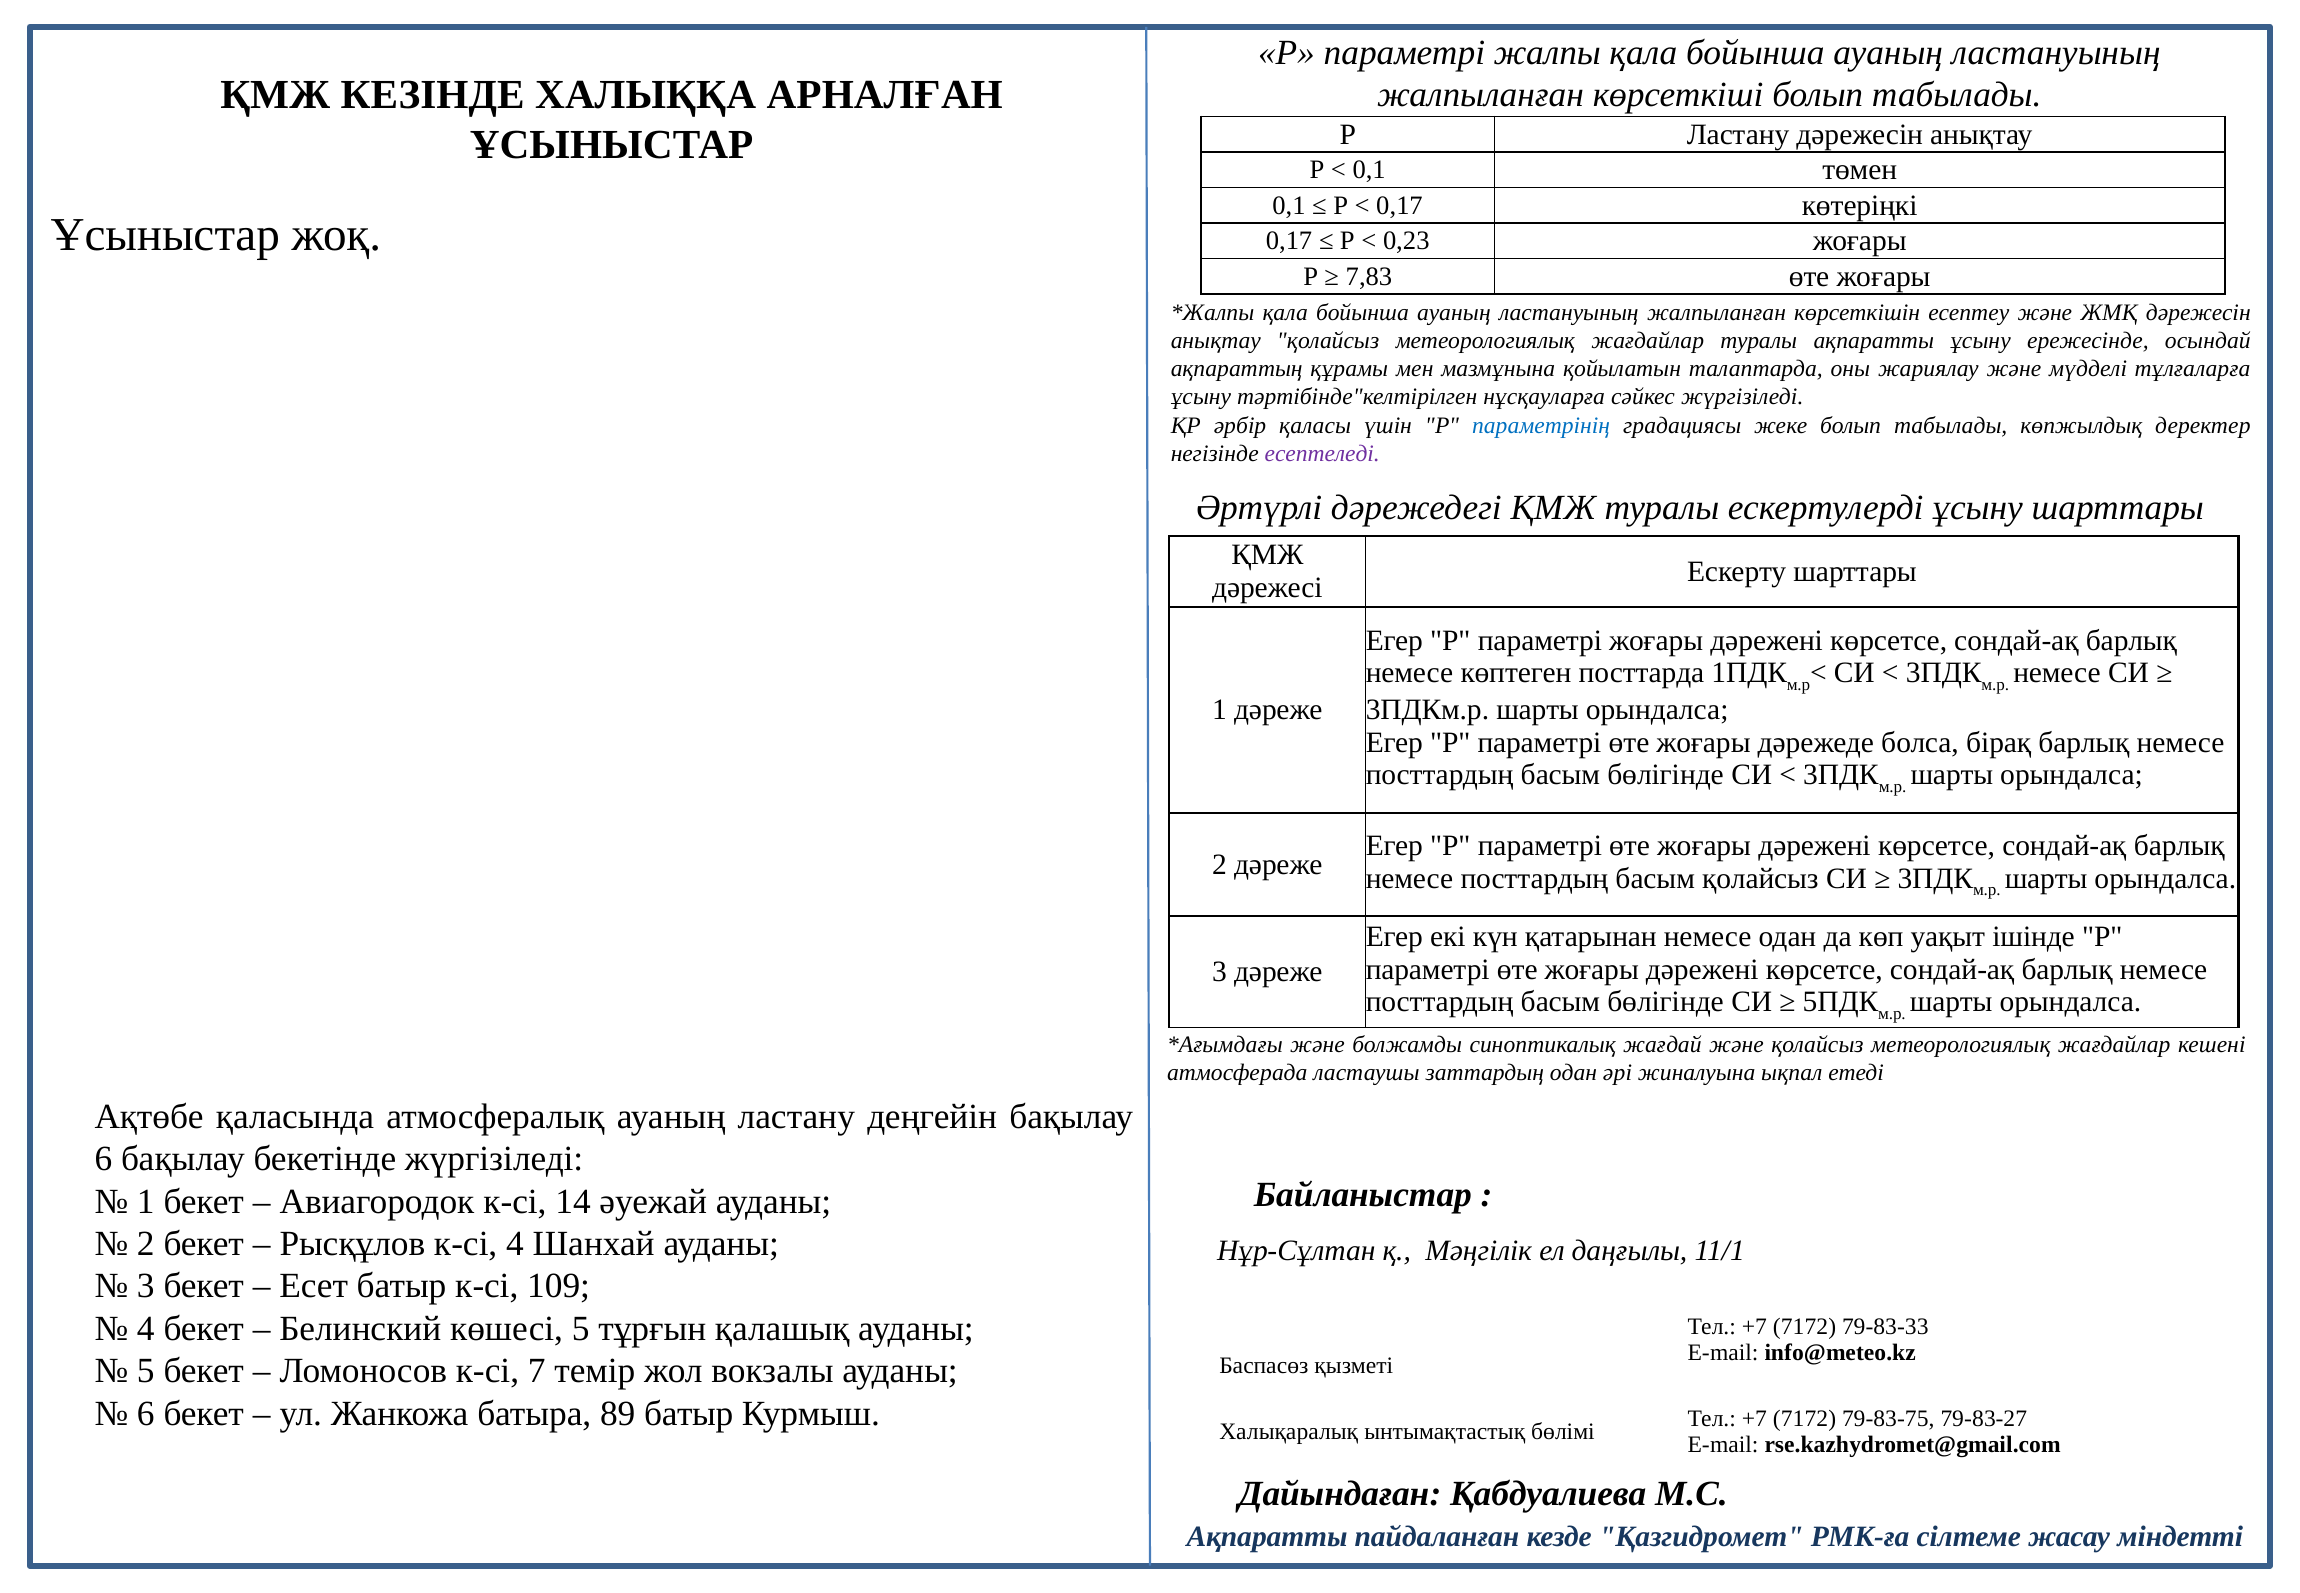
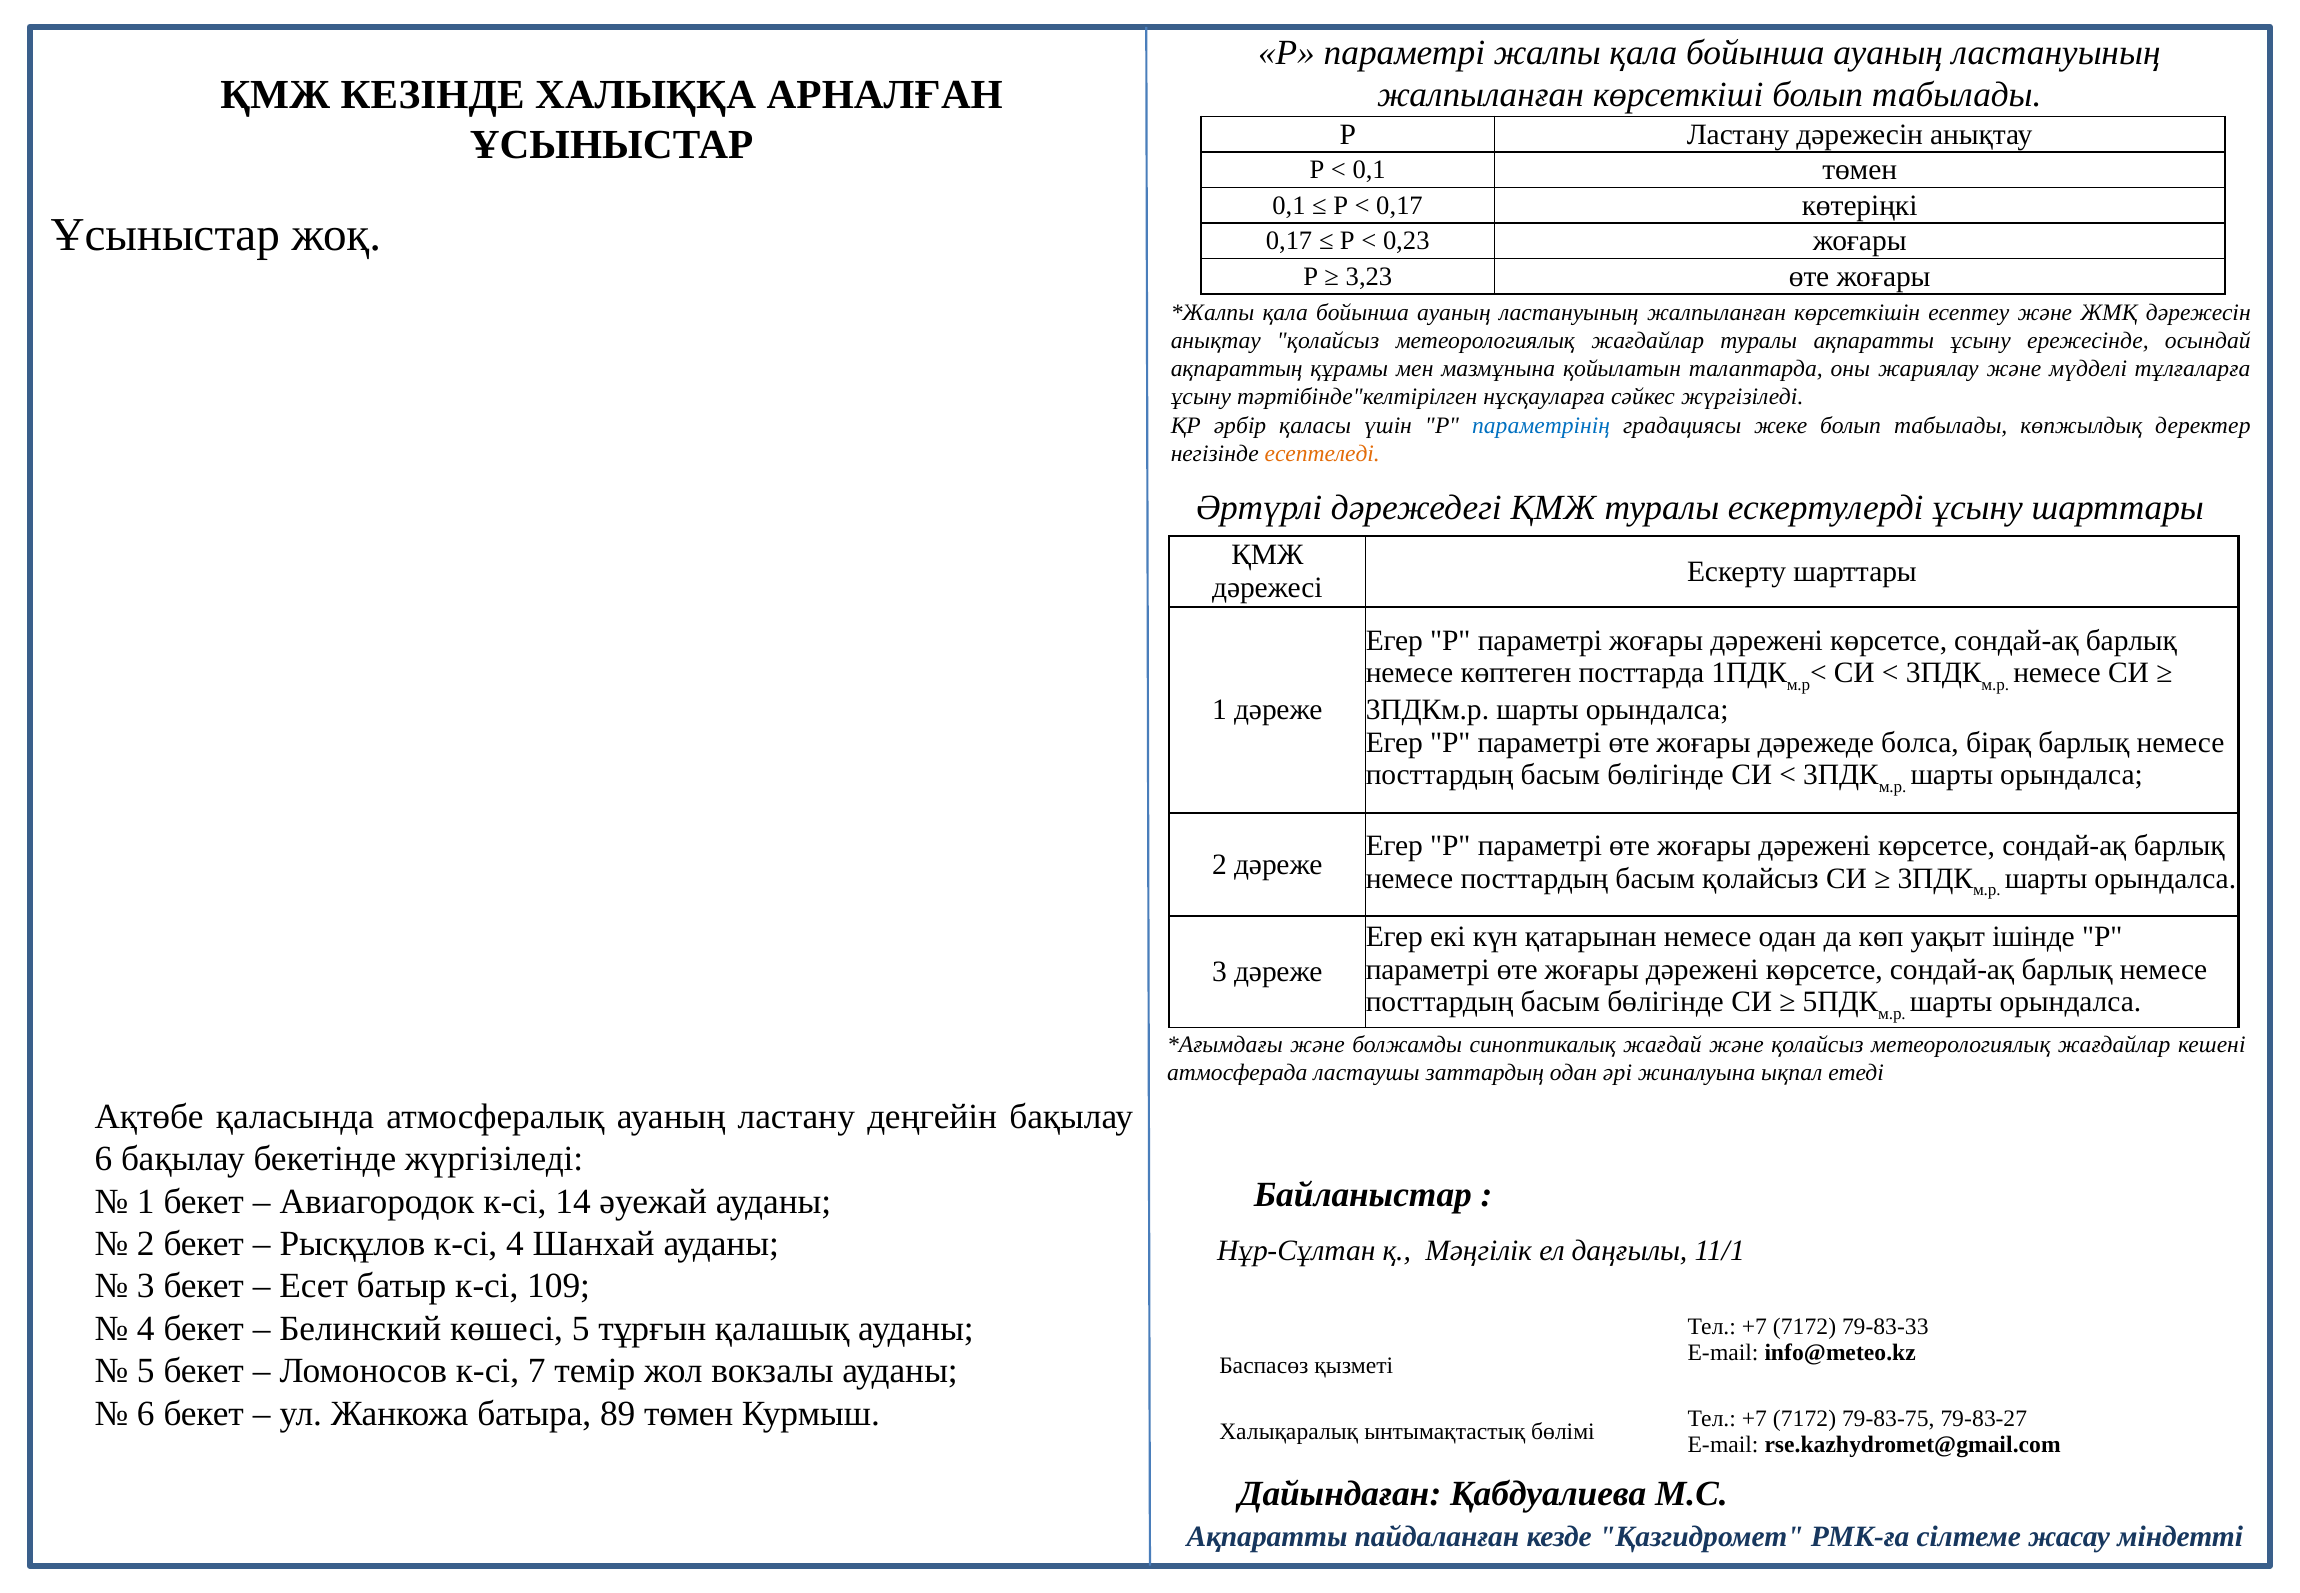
7,83: 7,83 -> 3,23 (1369, 276)
есептеледі colour: purple -> orange (1322, 453)
89 батыр: батыр -> төмен (689, 1413)
